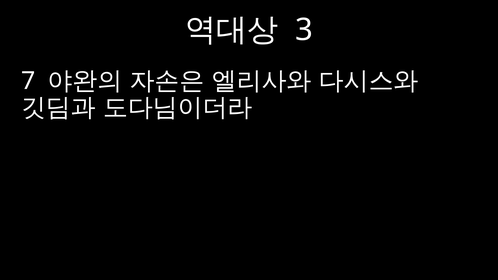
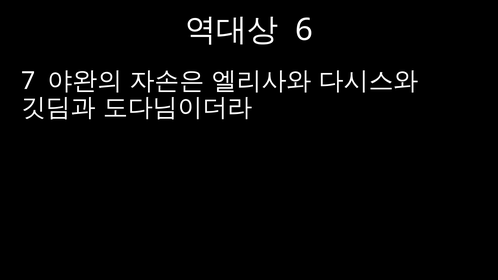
3: 3 -> 6 (304, 30)
